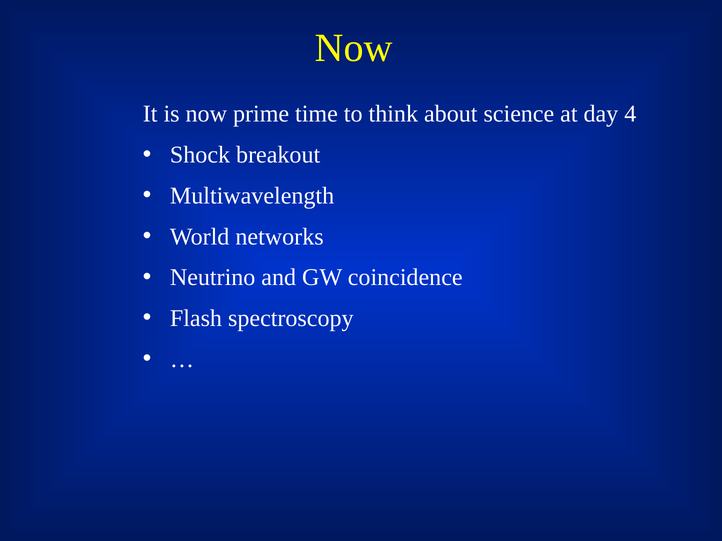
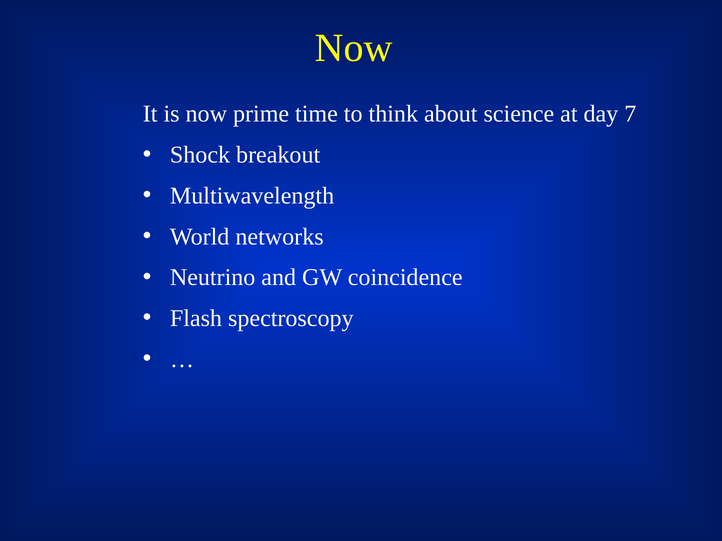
4: 4 -> 7 (630, 114)
